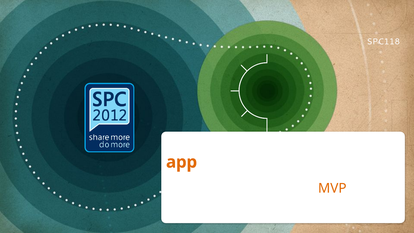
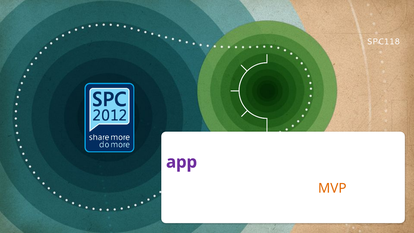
app colour: orange -> purple (182, 162)
